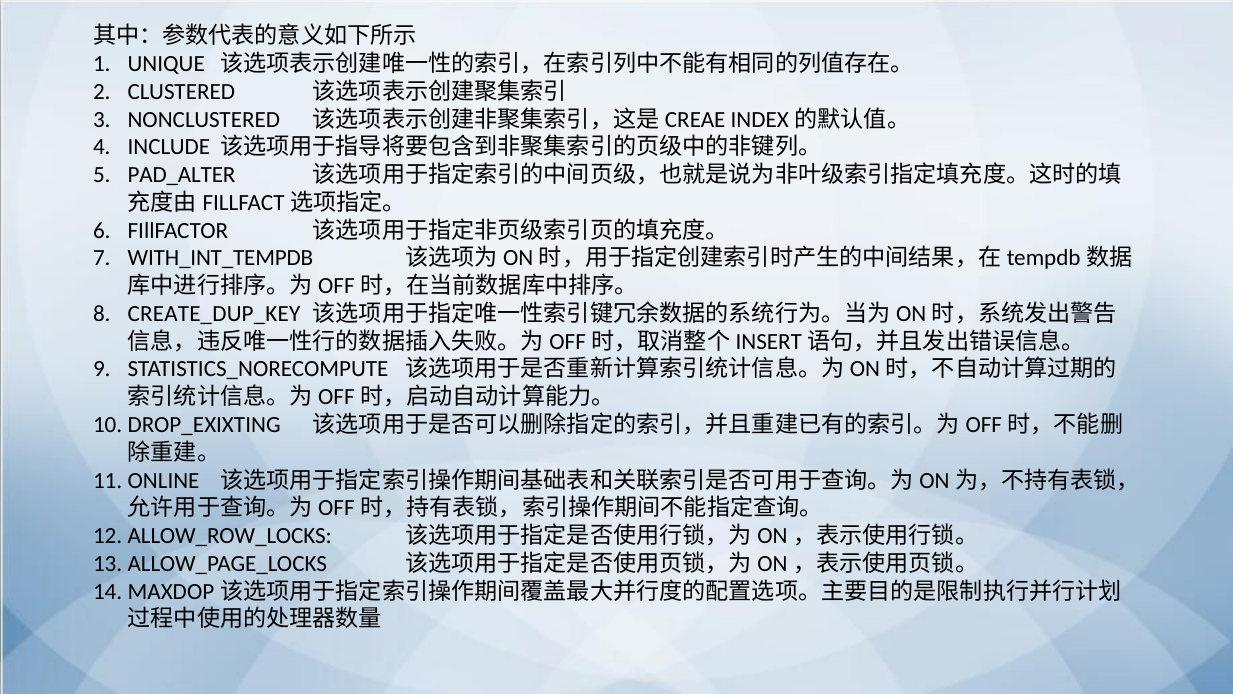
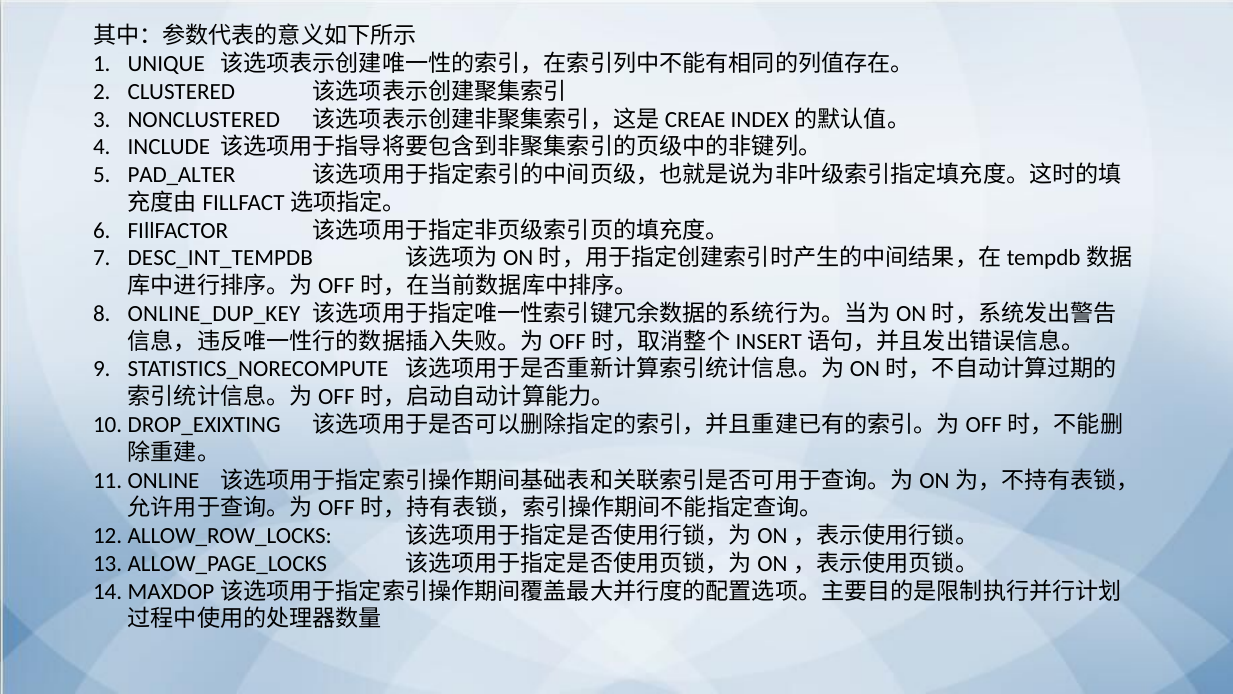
WITH_INT_TEMPDB: WITH_INT_TEMPDB -> DESC_INT_TEMPDB (220, 258)
CREATE_DUP_KEY: CREATE_DUP_KEY -> ONLINE_DUP_KEY (214, 314)
